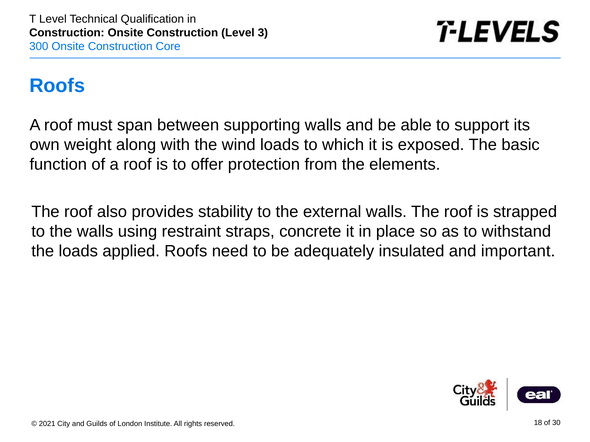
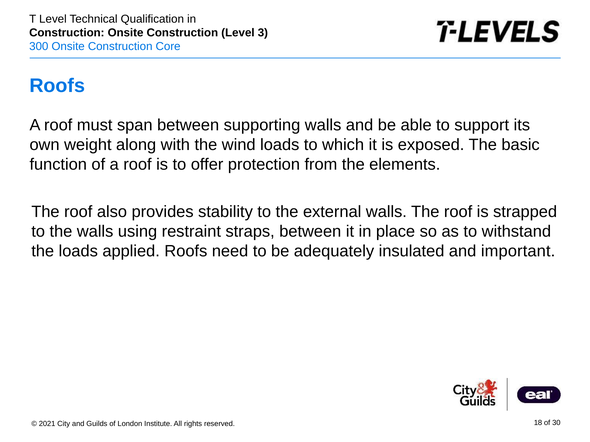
straps concrete: concrete -> between (310, 232)
